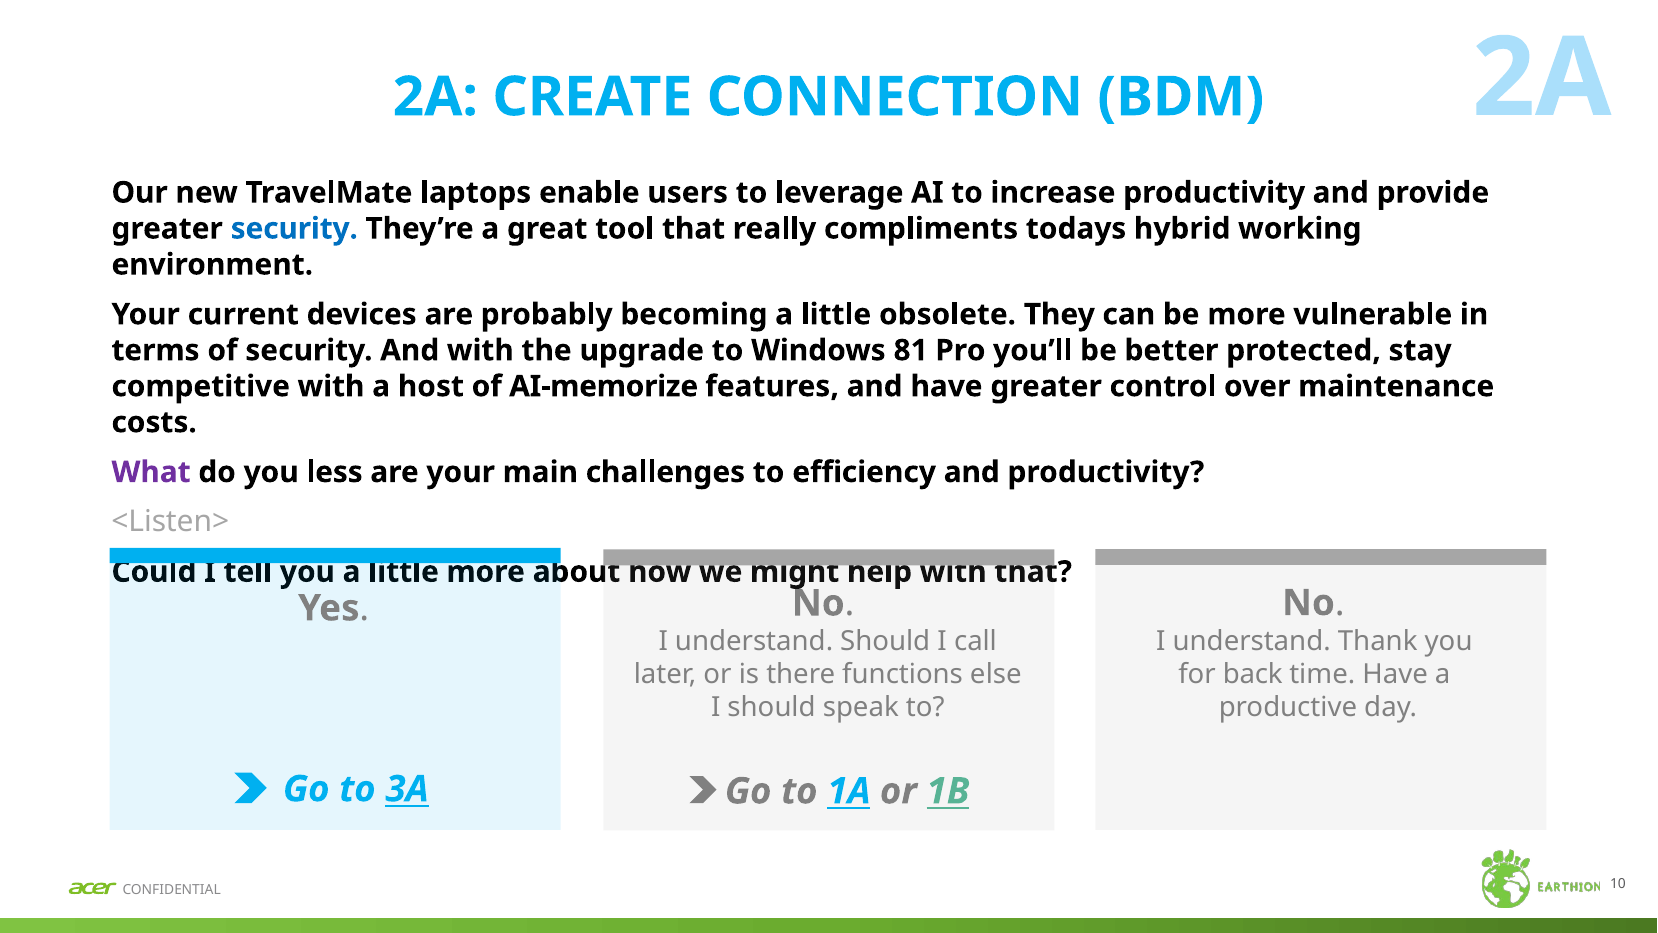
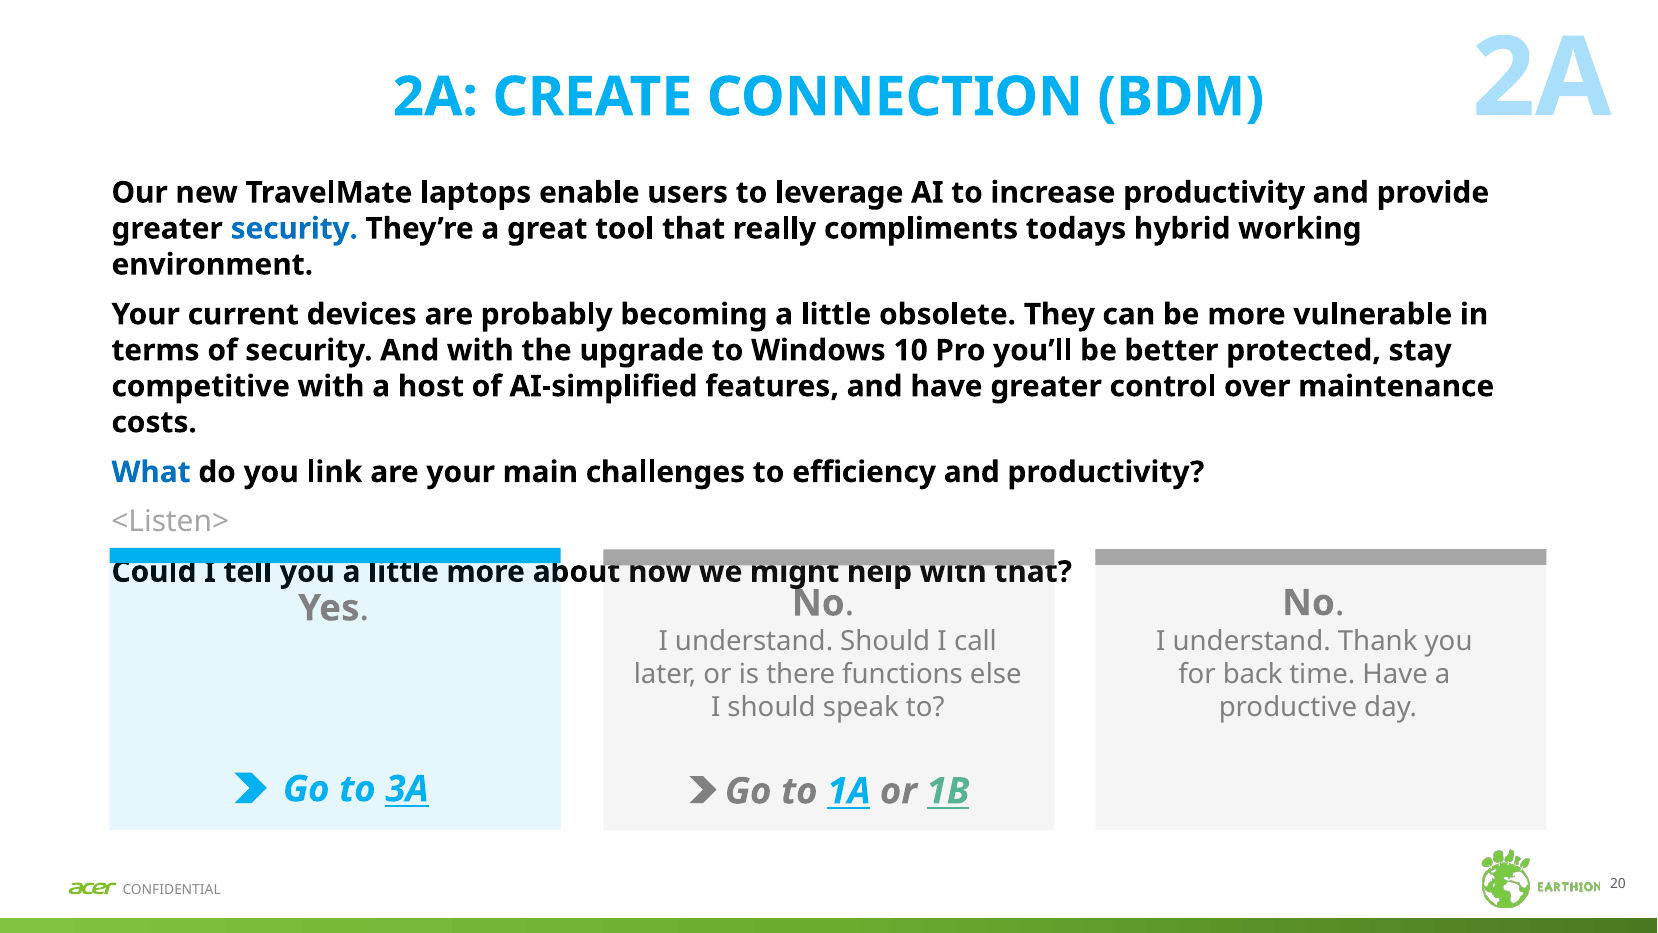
81: 81 -> 10 (911, 350)
AI-memorize: AI-memorize -> AI-simplified (604, 386)
What colour: purple -> blue (151, 472)
less: less -> link (334, 472)
10: 10 -> 20 (1618, 884)
